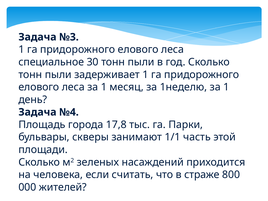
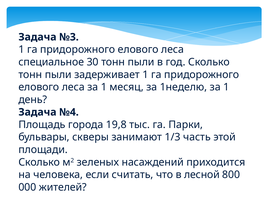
17,8: 17,8 -> 19,8 (116, 125)
1/1: 1/1 -> 1/3 (173, 137)
страже: страже -> лесной (202, 175)
